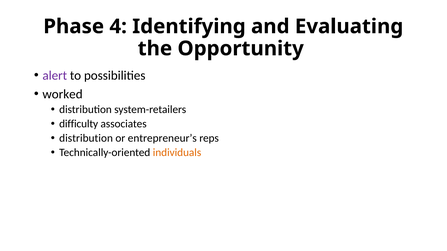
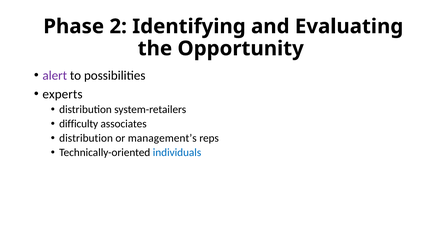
4: 4 -> 2 (118, 26)
worked: worked -> experts (62, 94)
entrepreneur’s: entrepreneur’s -> management’s (162, 139)
individuals colour: orange -> blue (177, 153)
